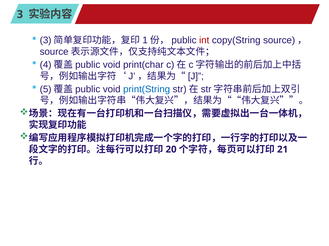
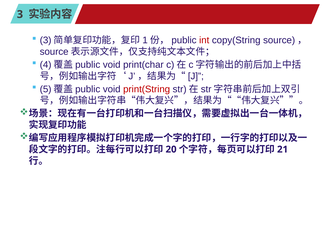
print(String colour: blue -> red (147, 89)
